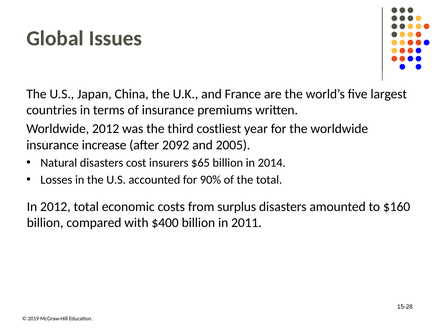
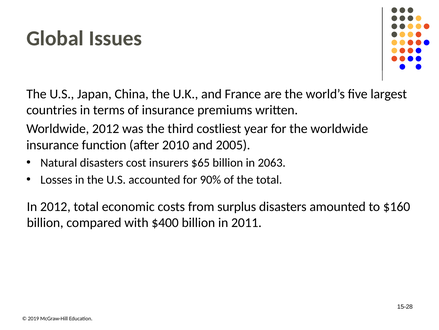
increase: increase -> function (104, 145)
2092: 2092 -> 2010 (176, 145)
2014: 2014 -> 2063 (272, 162)
